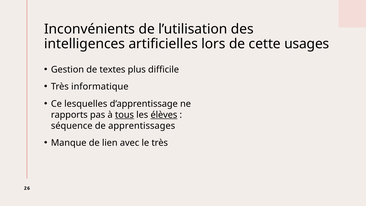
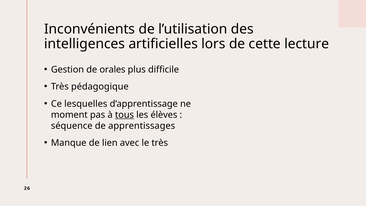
usages: usages -> lecture (307, 44)
textes: textes -> orales (112, 70)
informatique: informatique -> pédagogique (100, 87)
rapports: rapports -> moment (69, 115)
élèves underline: present -> none (164, 115)
